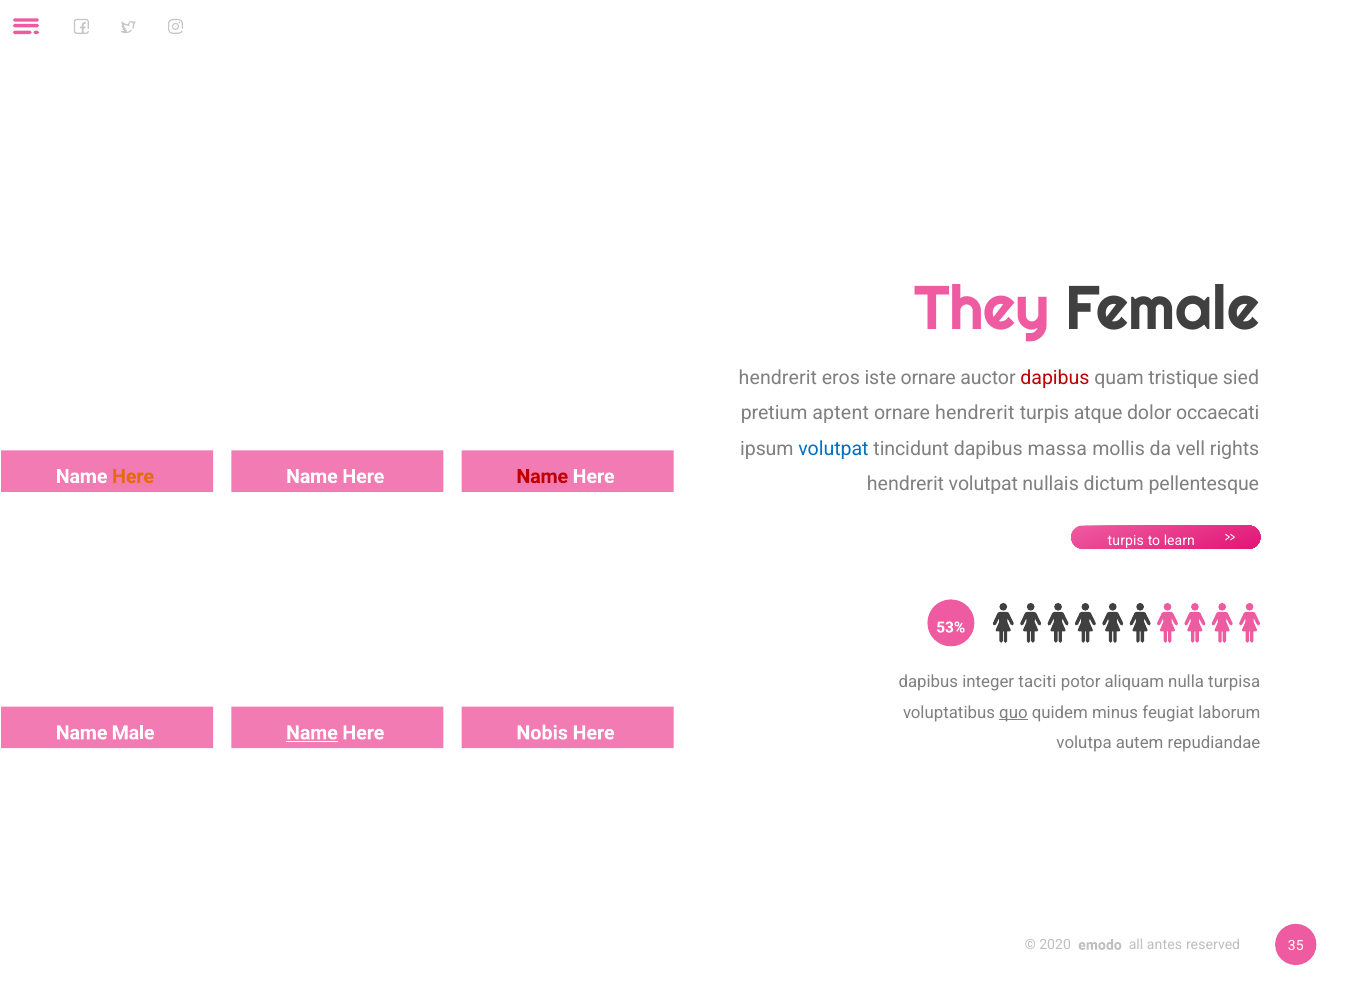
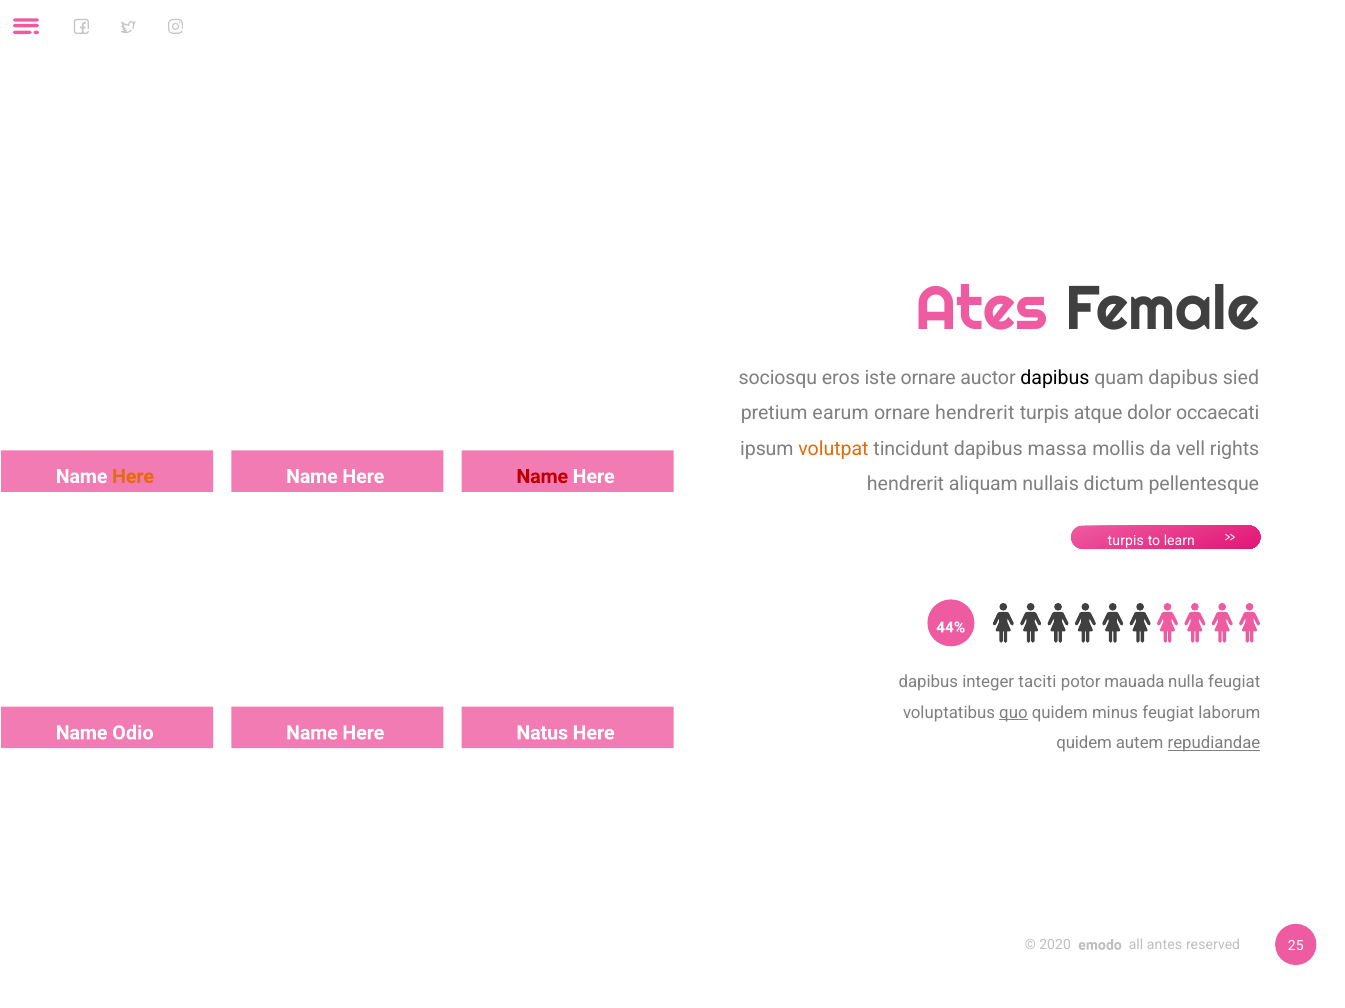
They: They -> Ates (982, 309)
hendrerit: hendrerit -> sociosqu (778, 378)
dapibus colour: red -> black (1055, 378)
quam tristique: tristique -> dapibus (1183, 378)
aptent: aptent -> earum (841, 414)
volutpat colour: blue -> orange (833, 449)
hendrerit volutpat: volutpat -> aliquam (983, 484)
53%: 53% -> 44% (951, 628)
aliquam: aliquam -> mauada (1134, 683)
nulla turpisa: turpisa -> feugiat (1234, 683)
Male: Male -> Odio (133, 733)
Name underline: present -> none (312, 733)
Nobis: Nobis -> Natus (542, 733)
volutpa: volutpa -> quidem (1084, 743)
repudiandae underline: none -> present (1214, 743)
35: 35 -> 25 (1296, 946)
